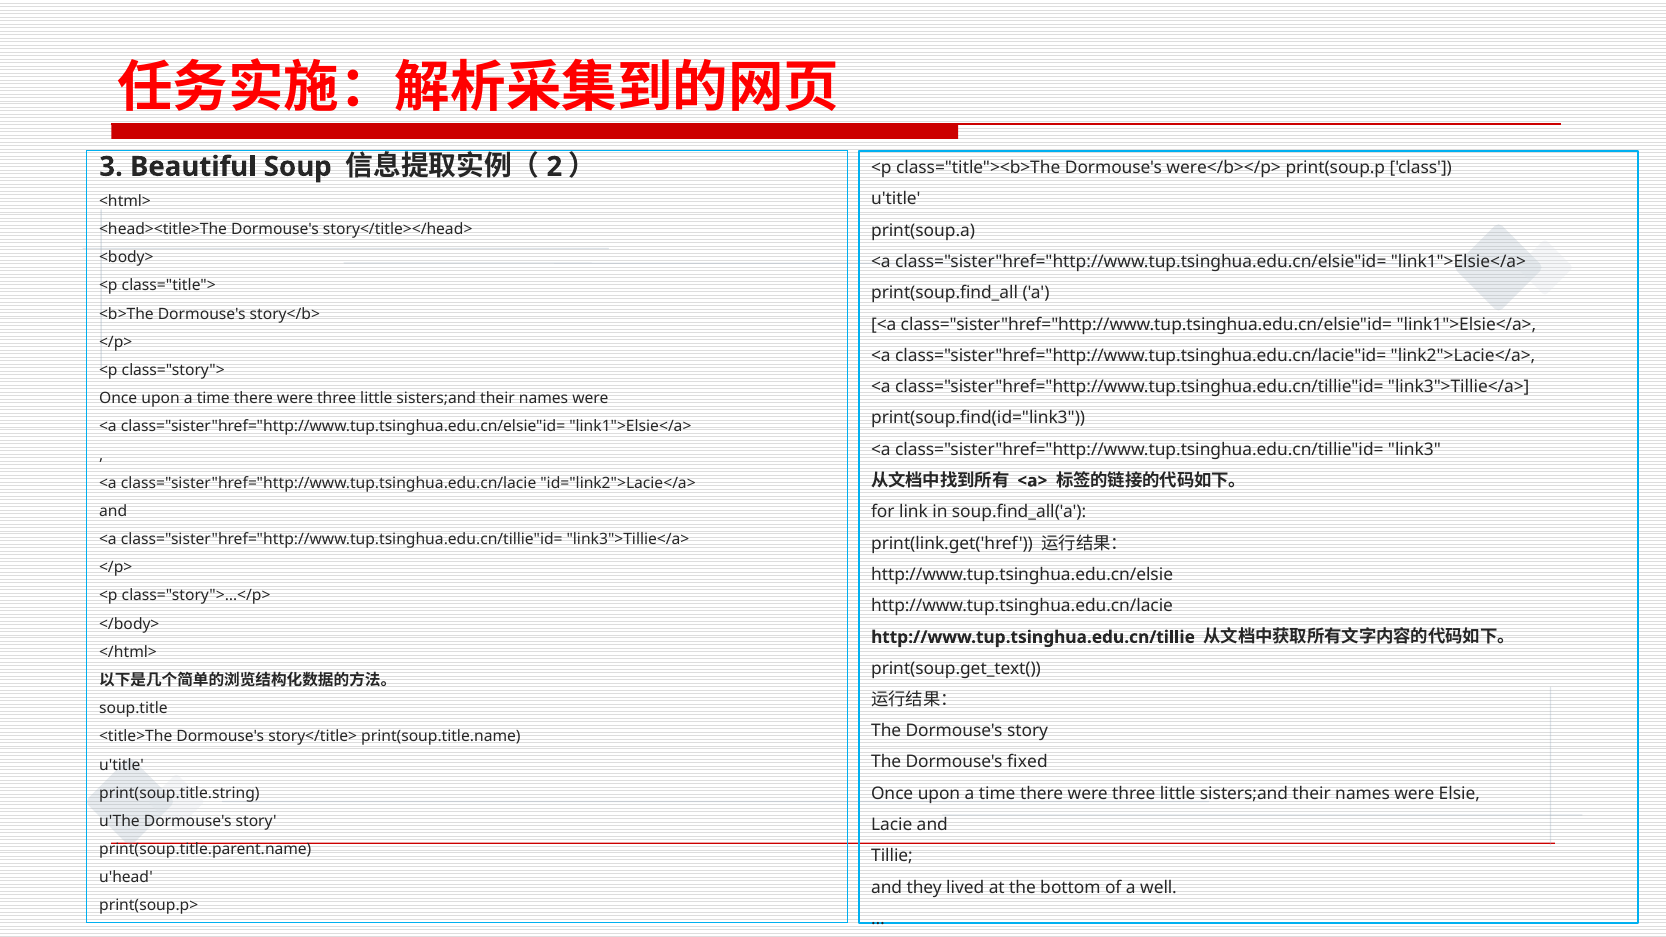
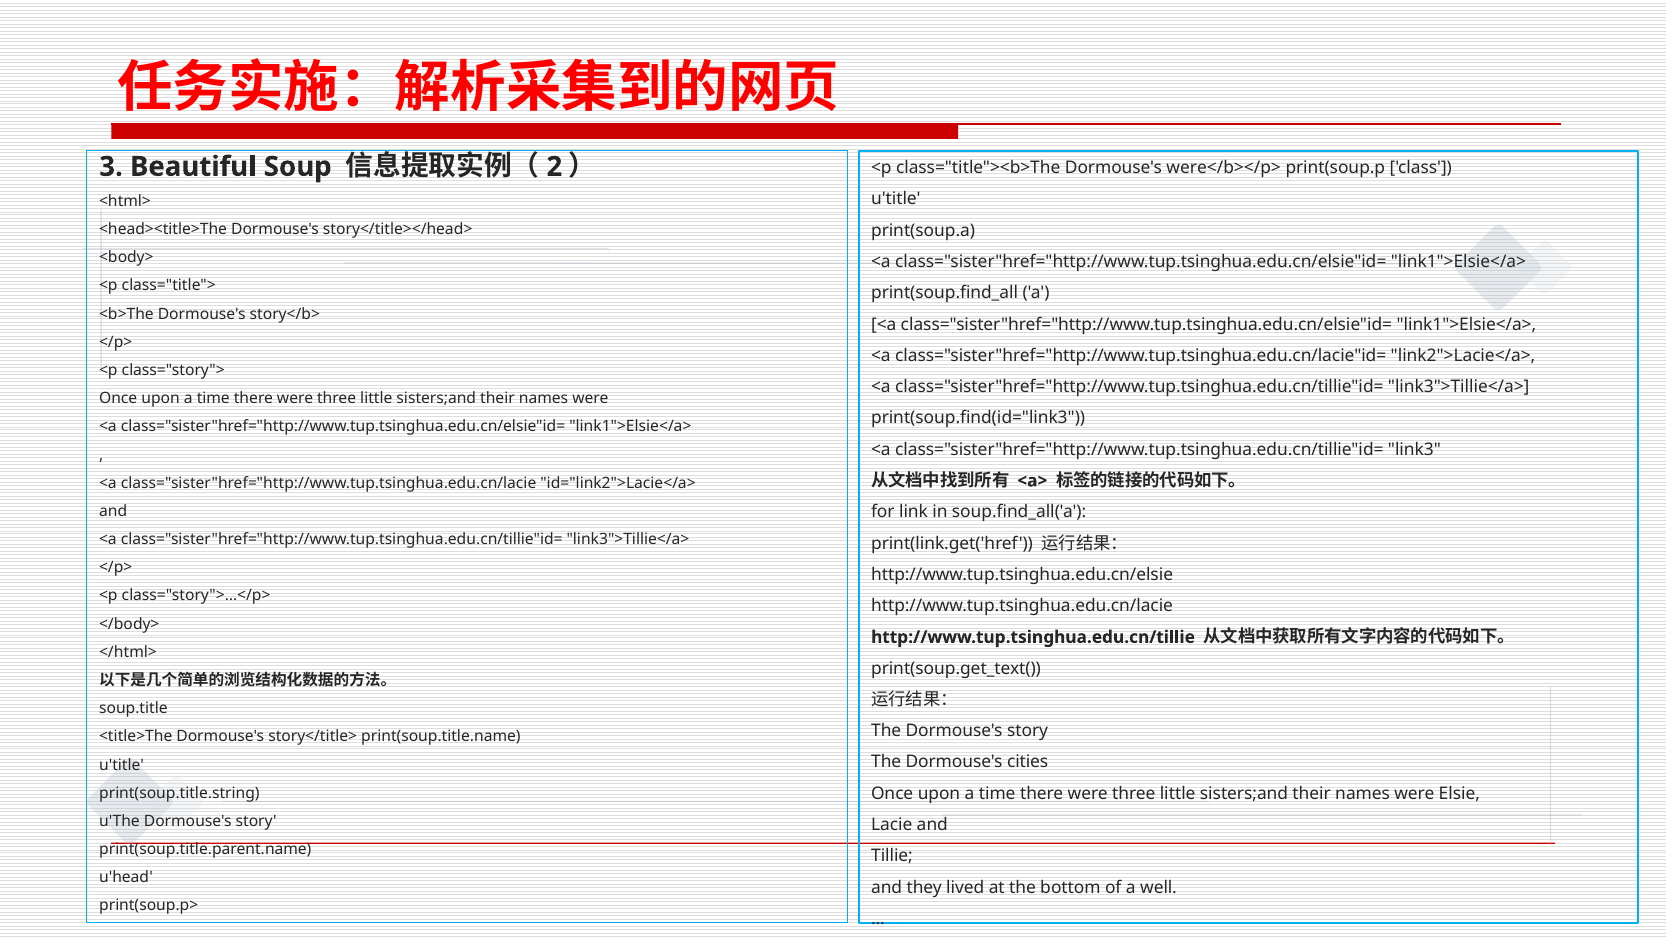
ﬁxed: ﬁxed -> cities (1028, 762)
